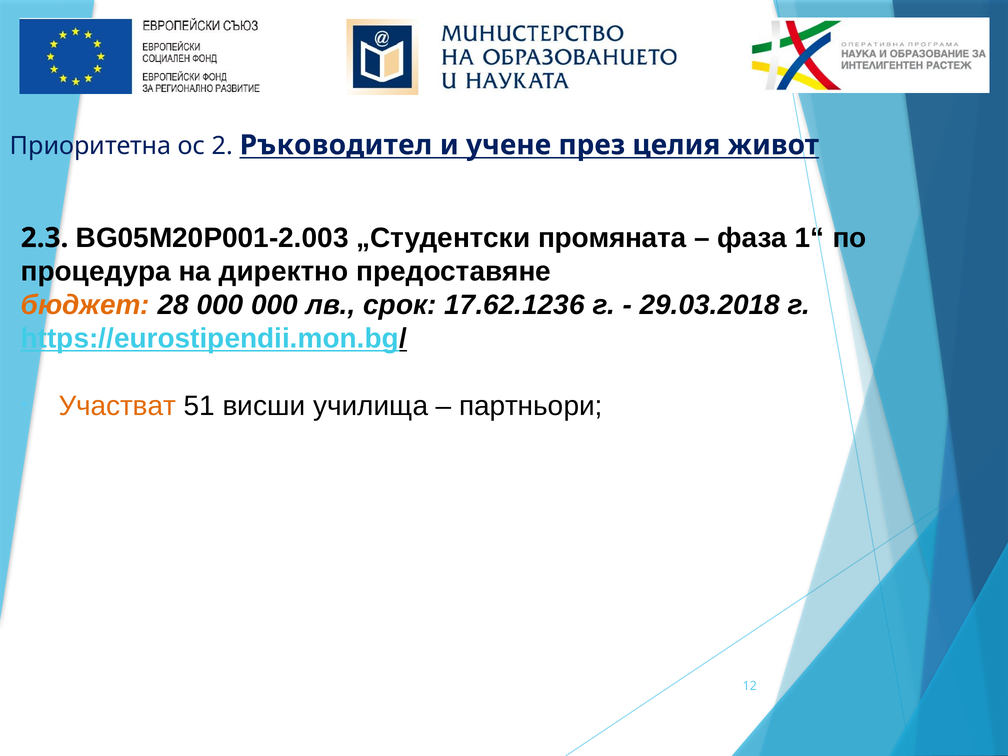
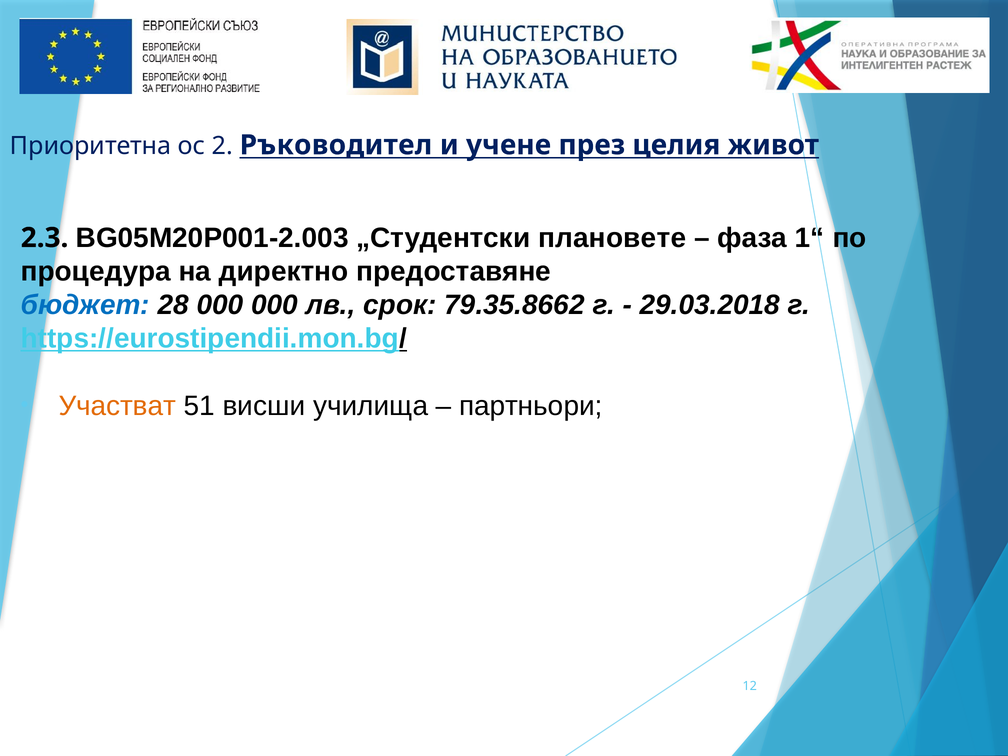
промяната: промяната -> плановете (612, 238)
бюджет colour: orange -> blue (85, 305)
17.62.1236: 17.62.1236 -> 79.35.8662 (514, 305)
